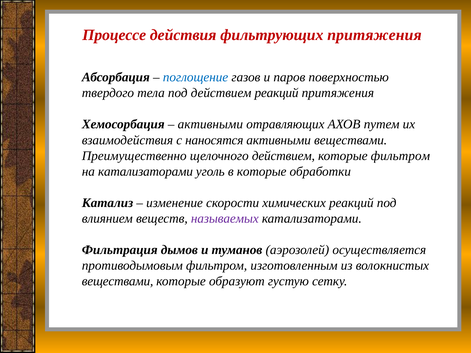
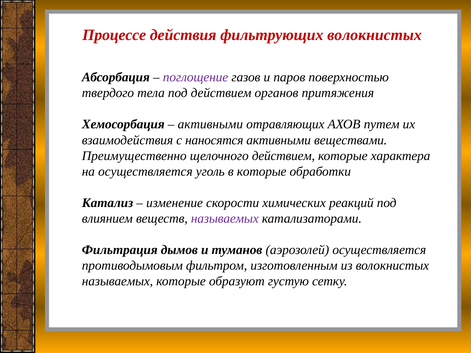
фильтрующих притяжения: притяжения -> волокнистых (374, 35)
поглощение colour: blue -> purple (196, 77)
действием реакций: реакций -> органов (276, 93)
которые фильтром: фильтром -> характера (401, 156)
на катализаторами: катализаторами -> осуществляется (145, 172)
веществами: веществами -> называемых (117, 281)
